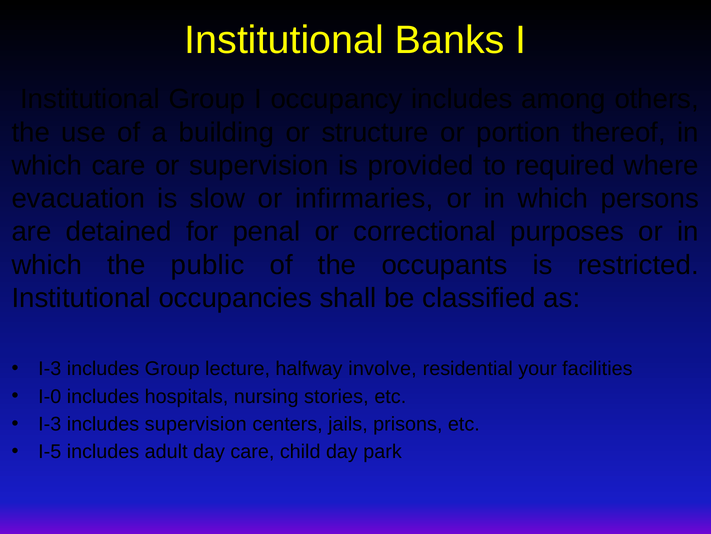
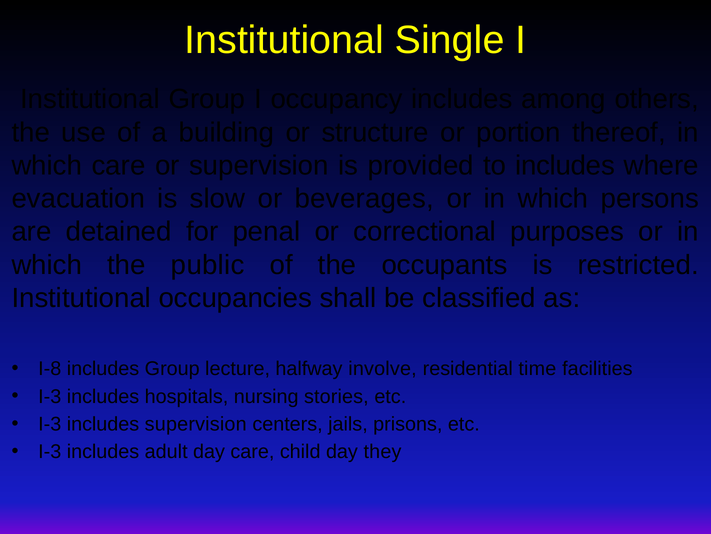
Banks: Banks -> Single (450, 40)
to required: required -> includes (565, 165)
infirmaries: infirmaries -> beverages (364, 198)
I-3: I-3 -> I-8 (50, 368)
your: your -> time (537, 368)
I-0: I-0 -> I-3 (50, 396)
I-5: I-5 -> I-3 (50, 451)
park: park -> they (382, 451)
